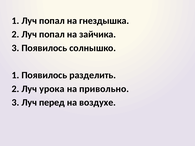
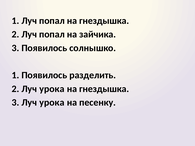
привольно: привольно -> гнездышка (104, 89)
3 Луч перед: перед -> урока (52, 103)
воздухе: воздухе -> песенку (98, 103)
